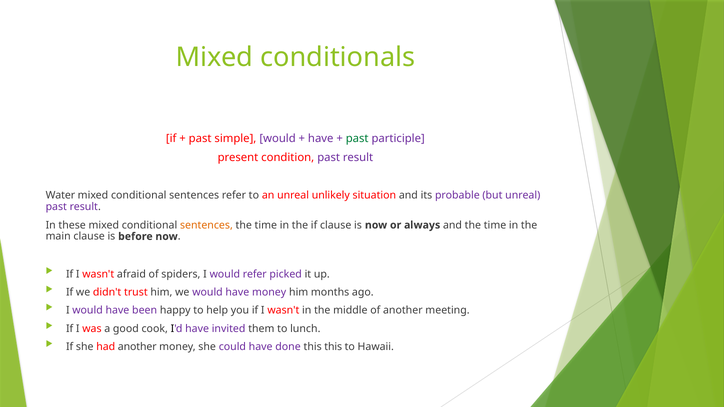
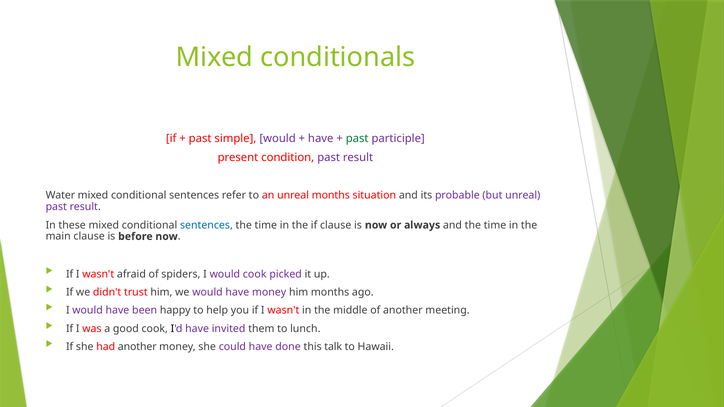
unreal unlikely: unlikely -> months (331, 196)
sentences colour: orange -> blue (206, 225)
would refer: refer -> cook (255, 274)
this this: this -> talk (333, 347)
